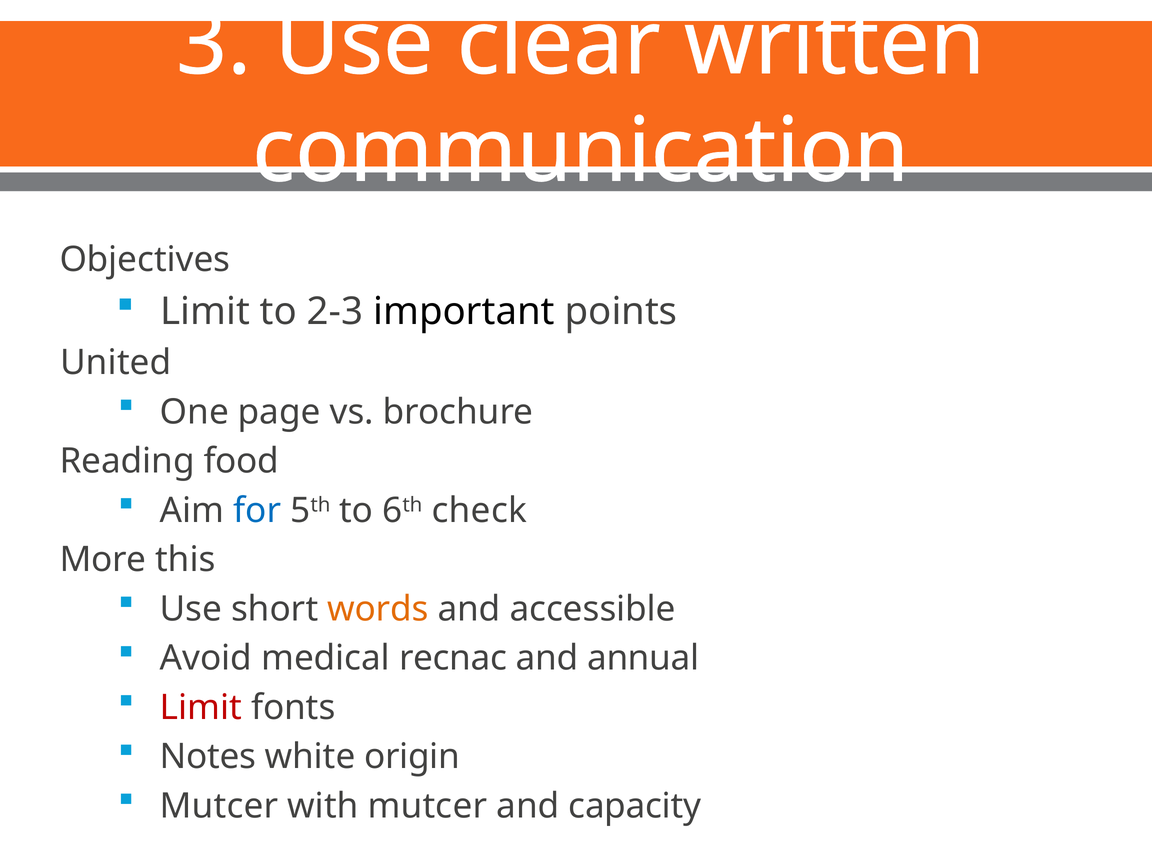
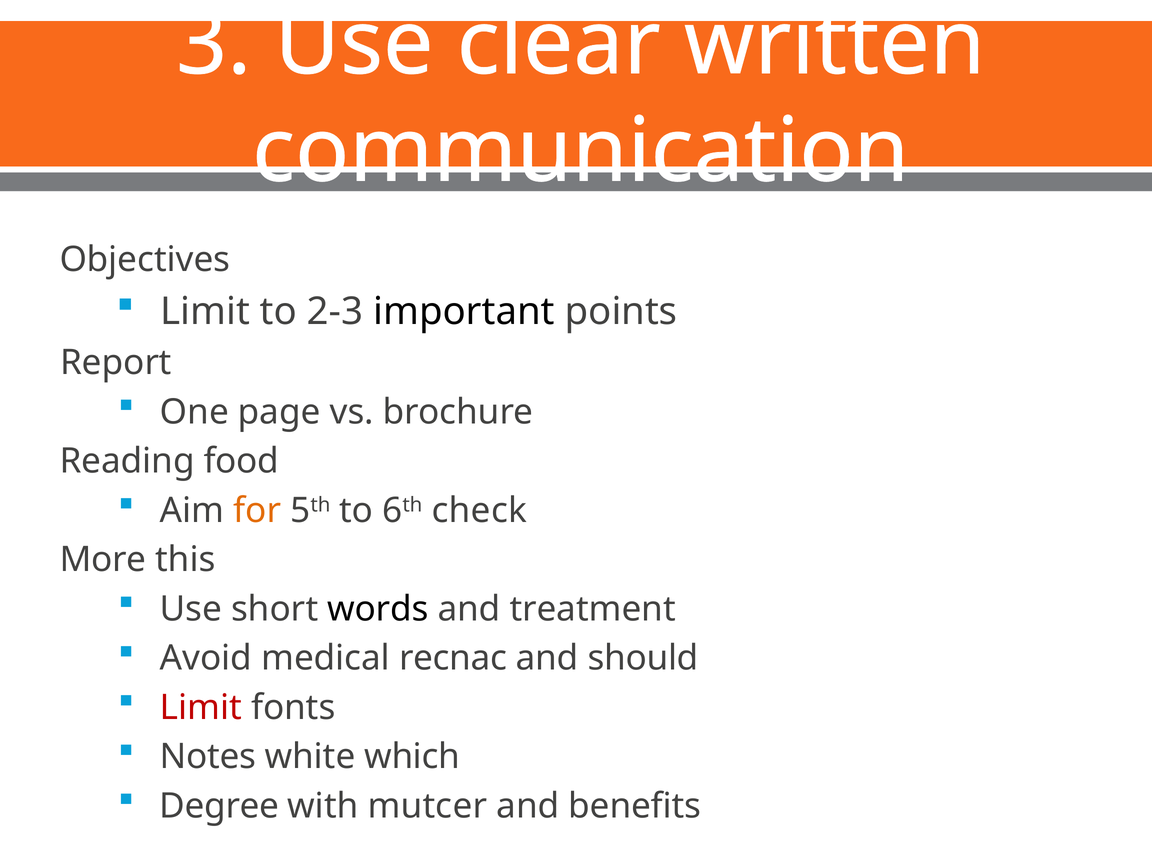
United: United -> Report (116, 363)
for colour: blue -> orange (257, 511)
words colour: orange -> black (378, 609)
accessible: accessible -> treatment (593, 609)
annual: annual -> should (643, 658)
origin: origin -> which (412, 757)
Mutcer: Mutcer -> Degree (219, 806)
capacity: capacity -> benefits (635, 806)
